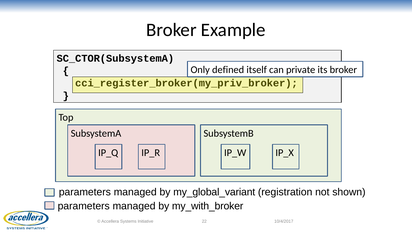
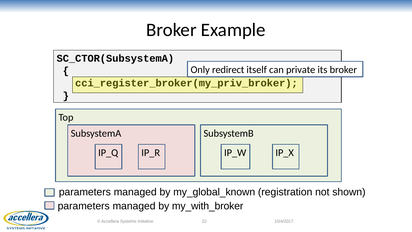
defined: defined -> redirect (228, 70)
my_global_variant: my_global_variant -> my_global_known (214, 192)
